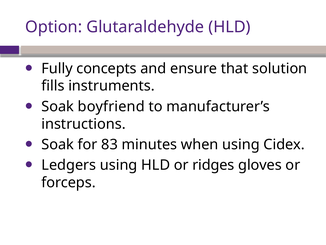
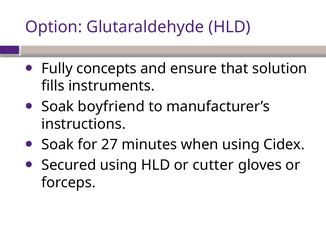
83: 83 -> 27 (110, 144)
Ledgers: Ledgers -> Secured (69, 165)
ridges: ridges -> cutter (213, 165)
